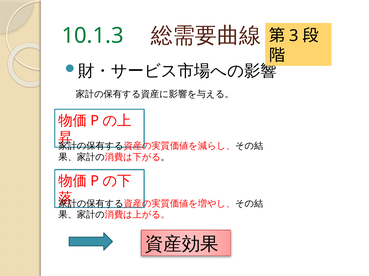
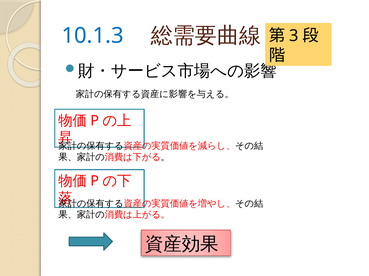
10.1.3 colour: green -> blue (93, 36)
